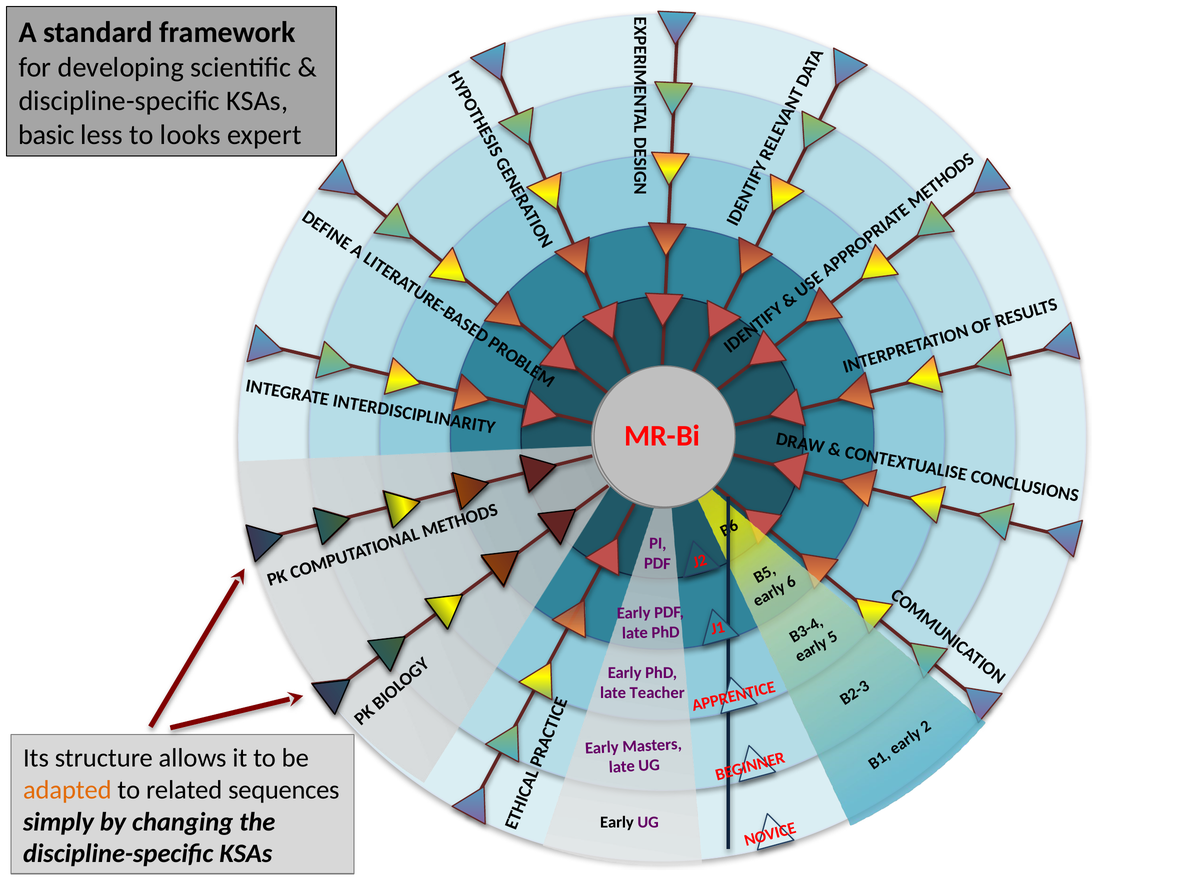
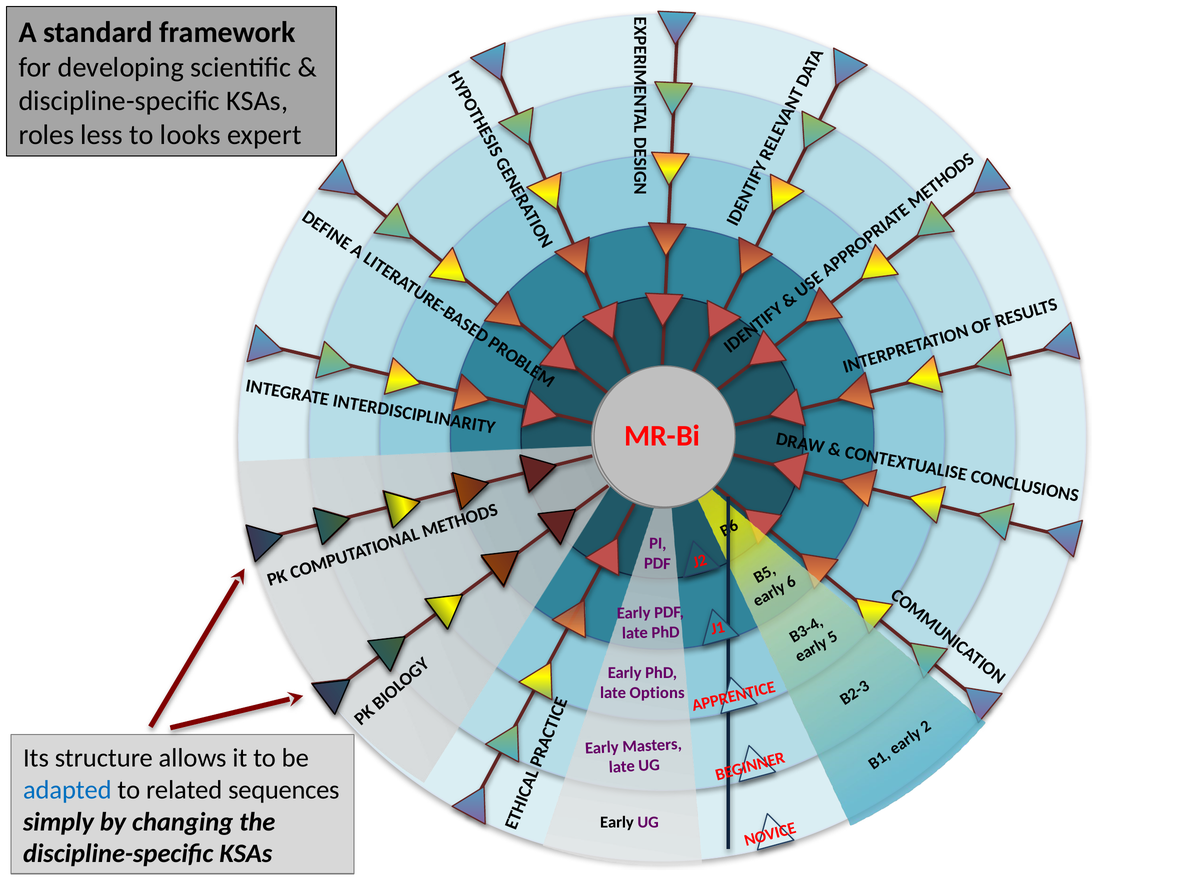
basic: basic -> roles (46, 135)
Teacher: Teacher -> Options (657, 693)
adapted colour: orange -> blue (67, 790)
